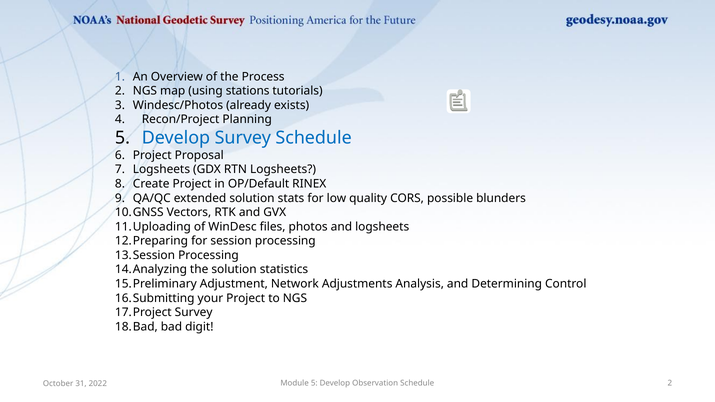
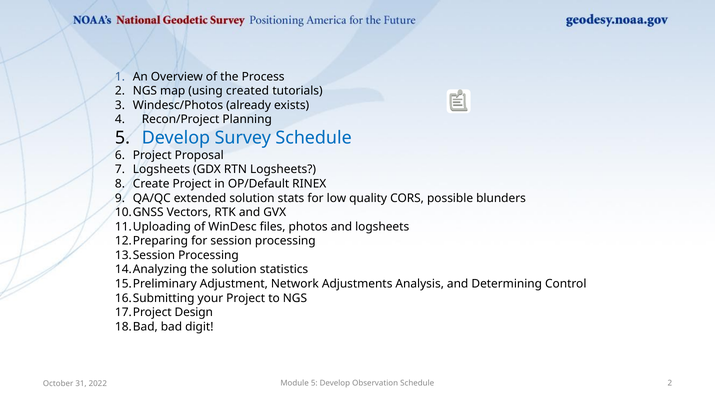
stations: stations -> created (248, 91)
Survey: Survey -> Design (194, 313)
